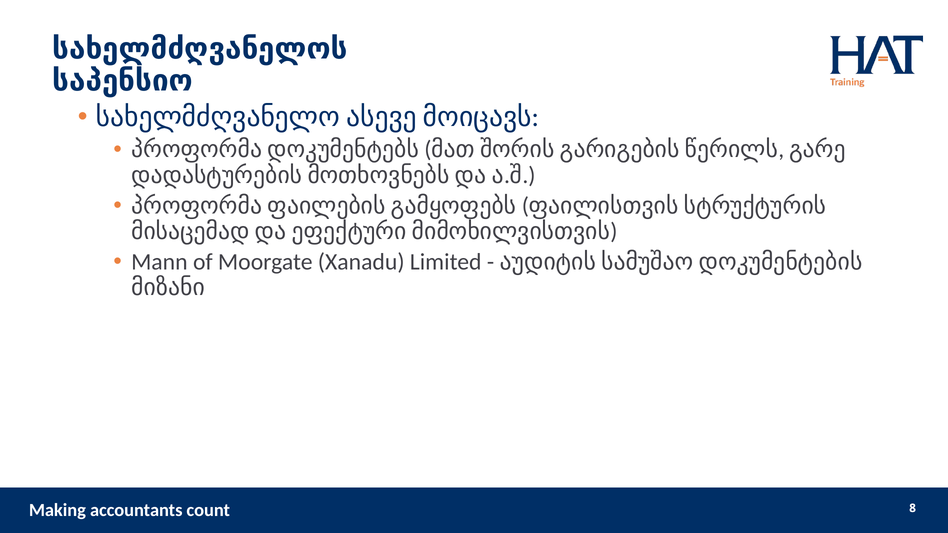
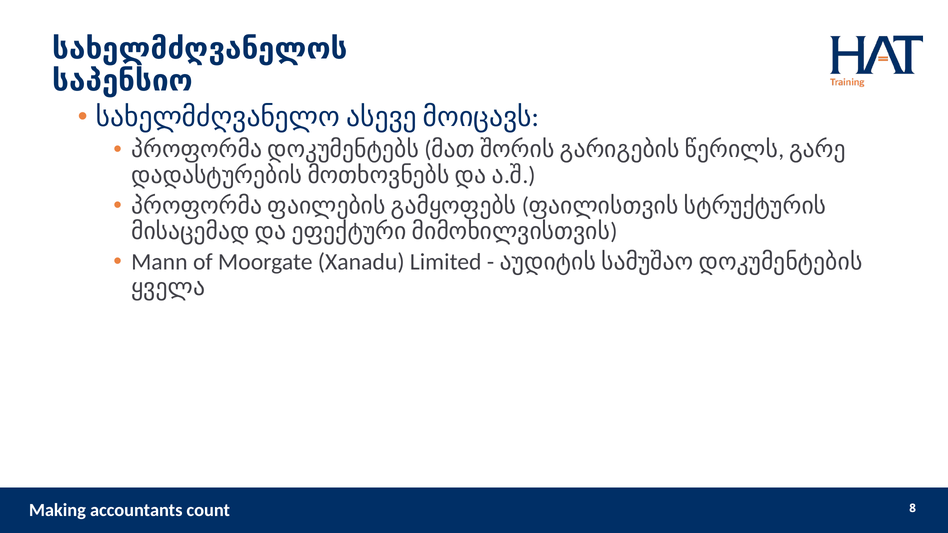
მიზანი: მიზანი -> ყველა (168, 287)
